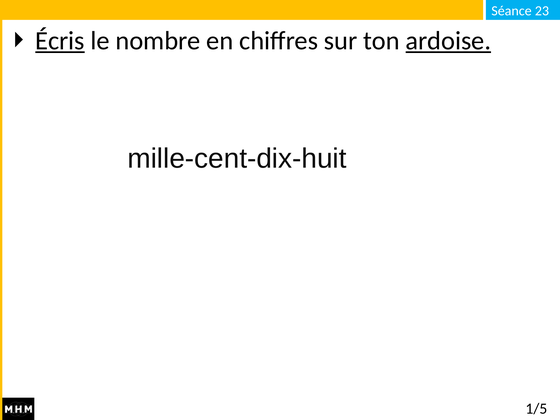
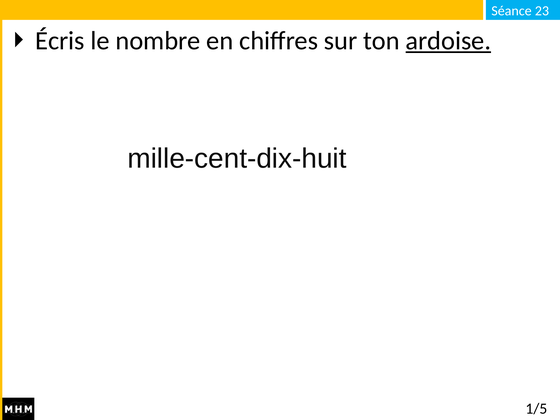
Écris underline: present -> none (60, 41)
